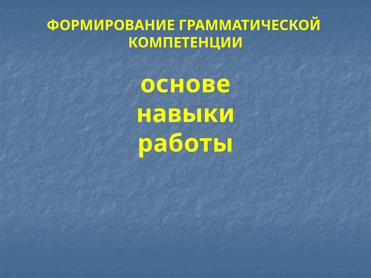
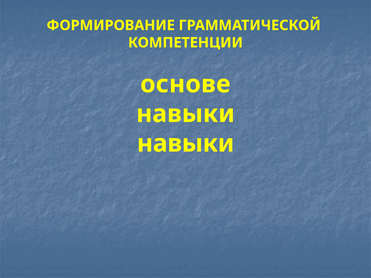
работы: работы -> навыки (186, 144)
